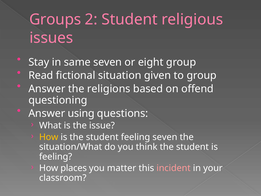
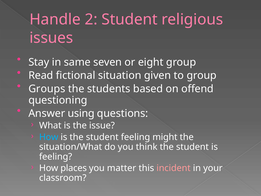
Groups: Groups -> Handle (55, 20)
Answer: Answer -> Groups (47, 89)
religions: religions -> students (109, 89)
How colour: yellow -> light blue (49, 137)
feeling seven: seven -> might (165, 137)
